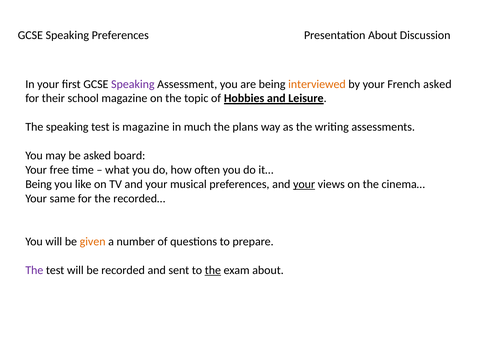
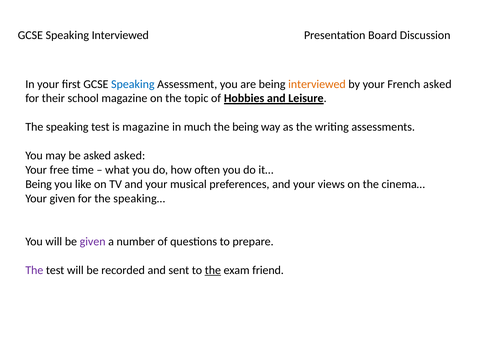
Speaking Preferences: Preferences -> Interviewed (120, 35)
Presentation About: About -> Board (383, 35)
Speaking colour: purple -> blue (133, 84)
the plans: plans -> being (245, 127)
asked board: board -> asked (129, 156)
your underline: present -> none (304, 184)
Your same: same -> given (62, 198)
recorded…: recorded… -> speaking… (139, 198)
given colour: orange -> purple (93, 241)
exam about: about -> friend (268, 270)
